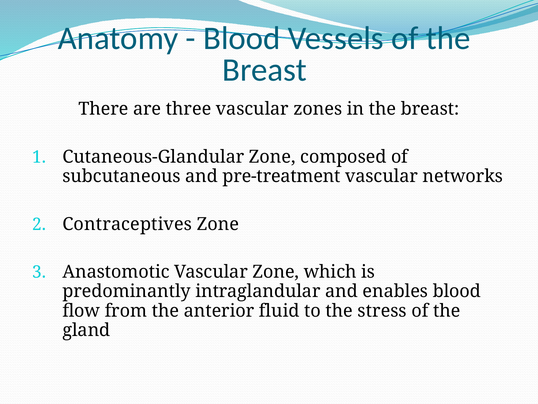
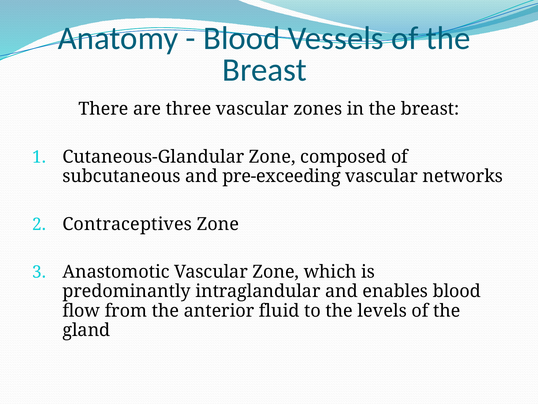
pre-treatment: pre-treatment -> pre-exceeding (282, 176)
stress: stress -> levels (382, 310)
